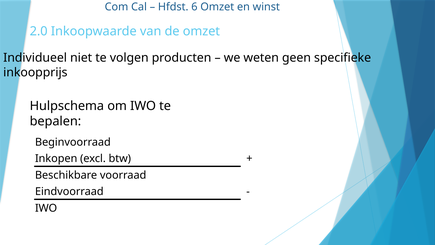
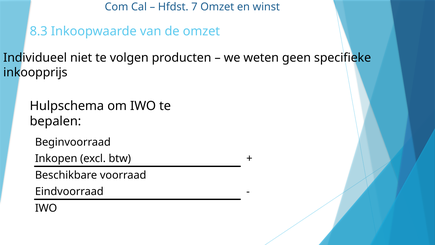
6: 6 -> 7 (194, 7)
2.0: 2.0 -> 8.3 (39, 31)
